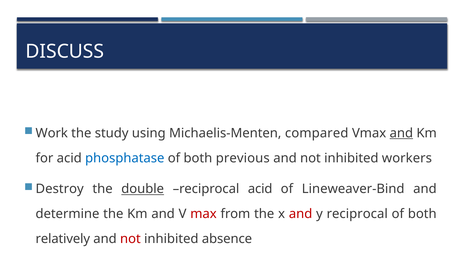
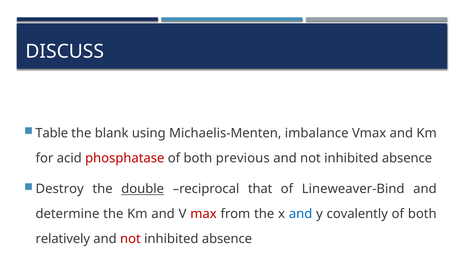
Work: Work -> Table (52, 133)
study: study -> blank (112, 133)
compared: compared -> imbalance (317, 133)
and underline: present -> none (401, 133)
phosphatase colour: blue -> red (125, 158)
workers: workers -> absence (407, 158)
reciprocal acid: acid -> that (260, 189)
and colour: red -> blue (301, 214)
y reciprocal: reciprocal -> covalently (357, 214)
